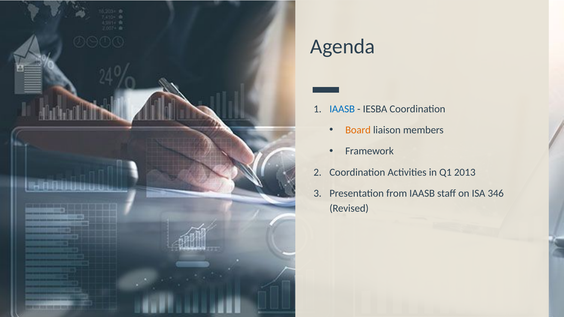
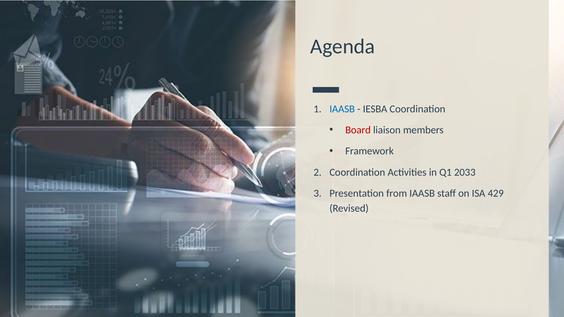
Board colour: orange -> red (358, 130)
2013: 2013 -> 2033 (465, 172)
346: 346 -> 429 (496, 193)
